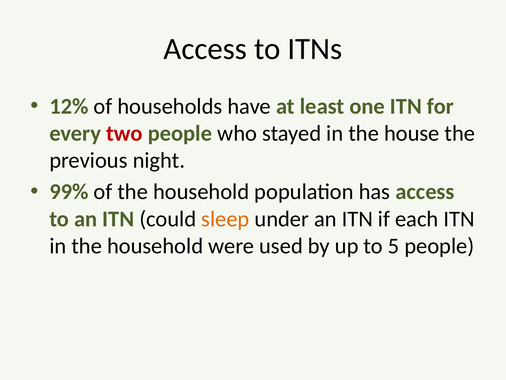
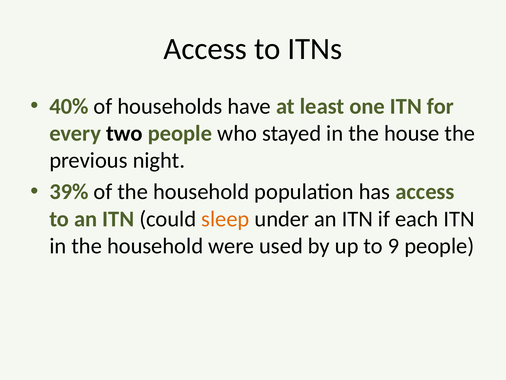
12%: 12% -> 40% (69, 106)
two colour: red -> black (124, 133)
99%: 99% -> 39% (69, 192)
5: 5 -> 9 (394, 246)
